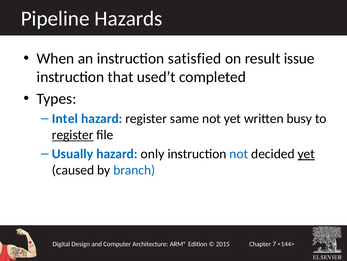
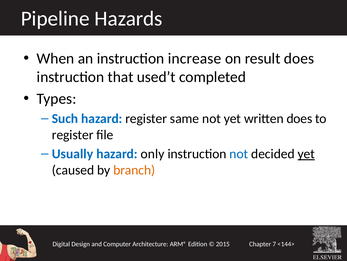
satisfied: satisfied -> increase (195, 58)
result issue: issue -> does (299, 58)
Intel: Intel -> Such (65, 118)
written busy: busy -> does (299, 118)
register underline: present -> none (73, 135)
branch colour: blue -> orange (134, 170)
